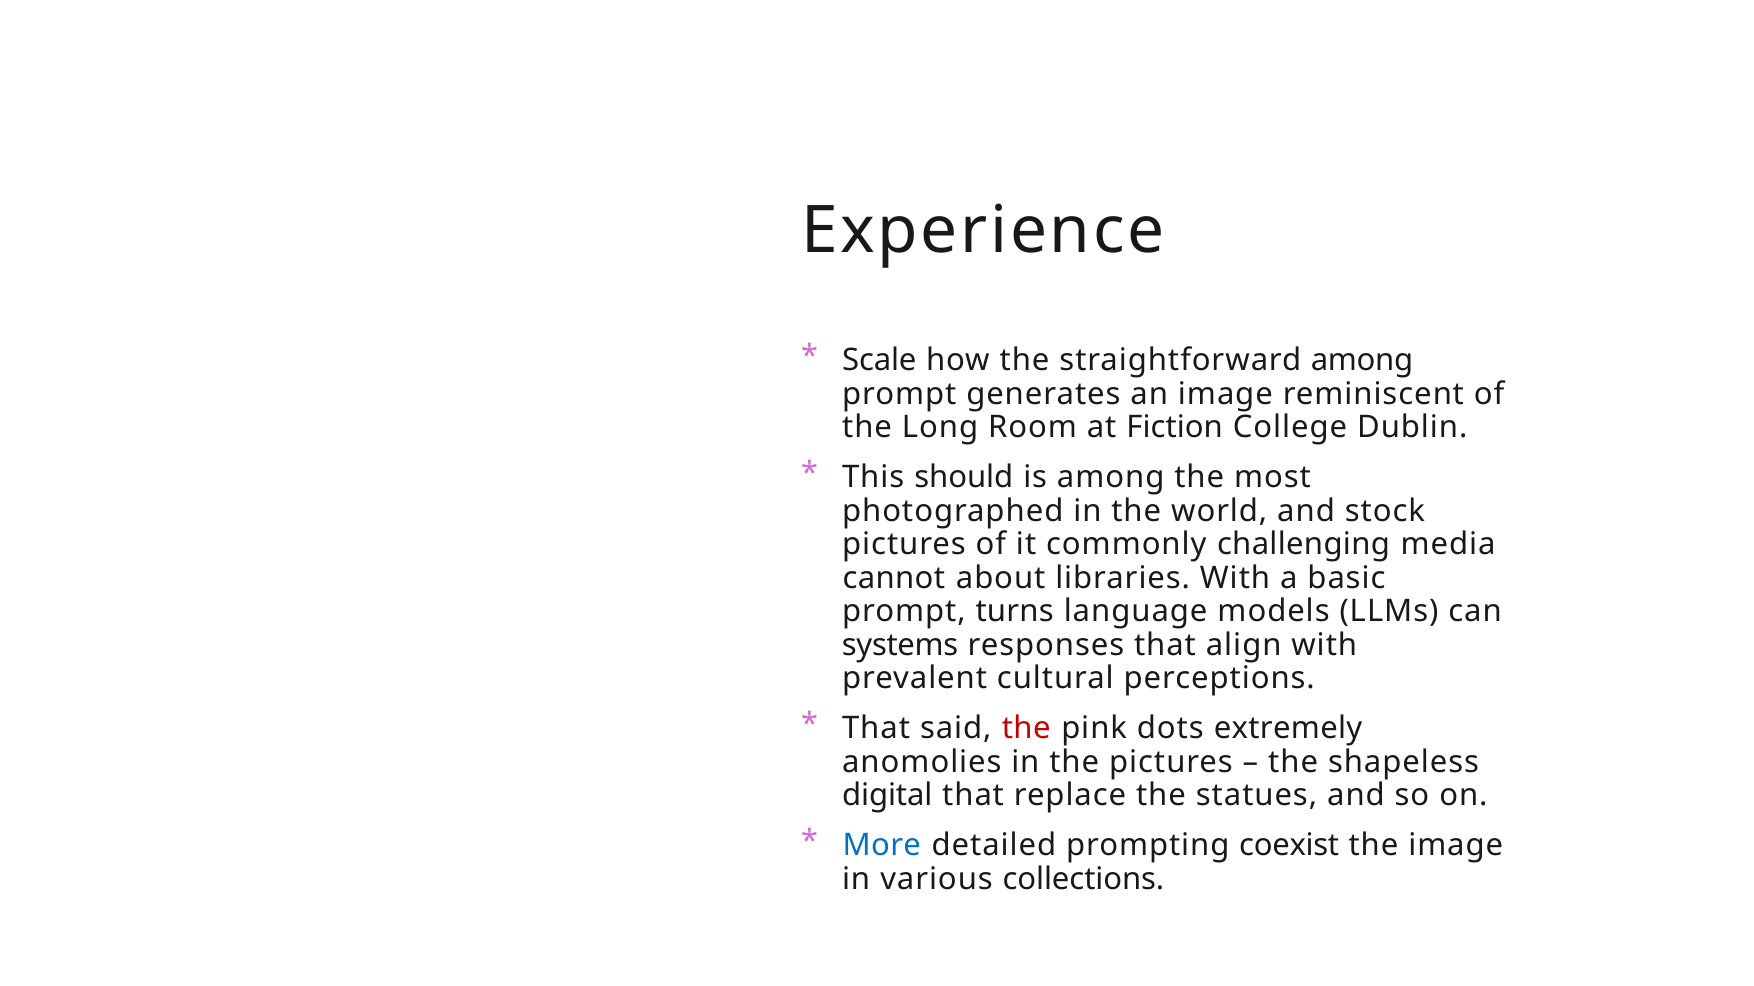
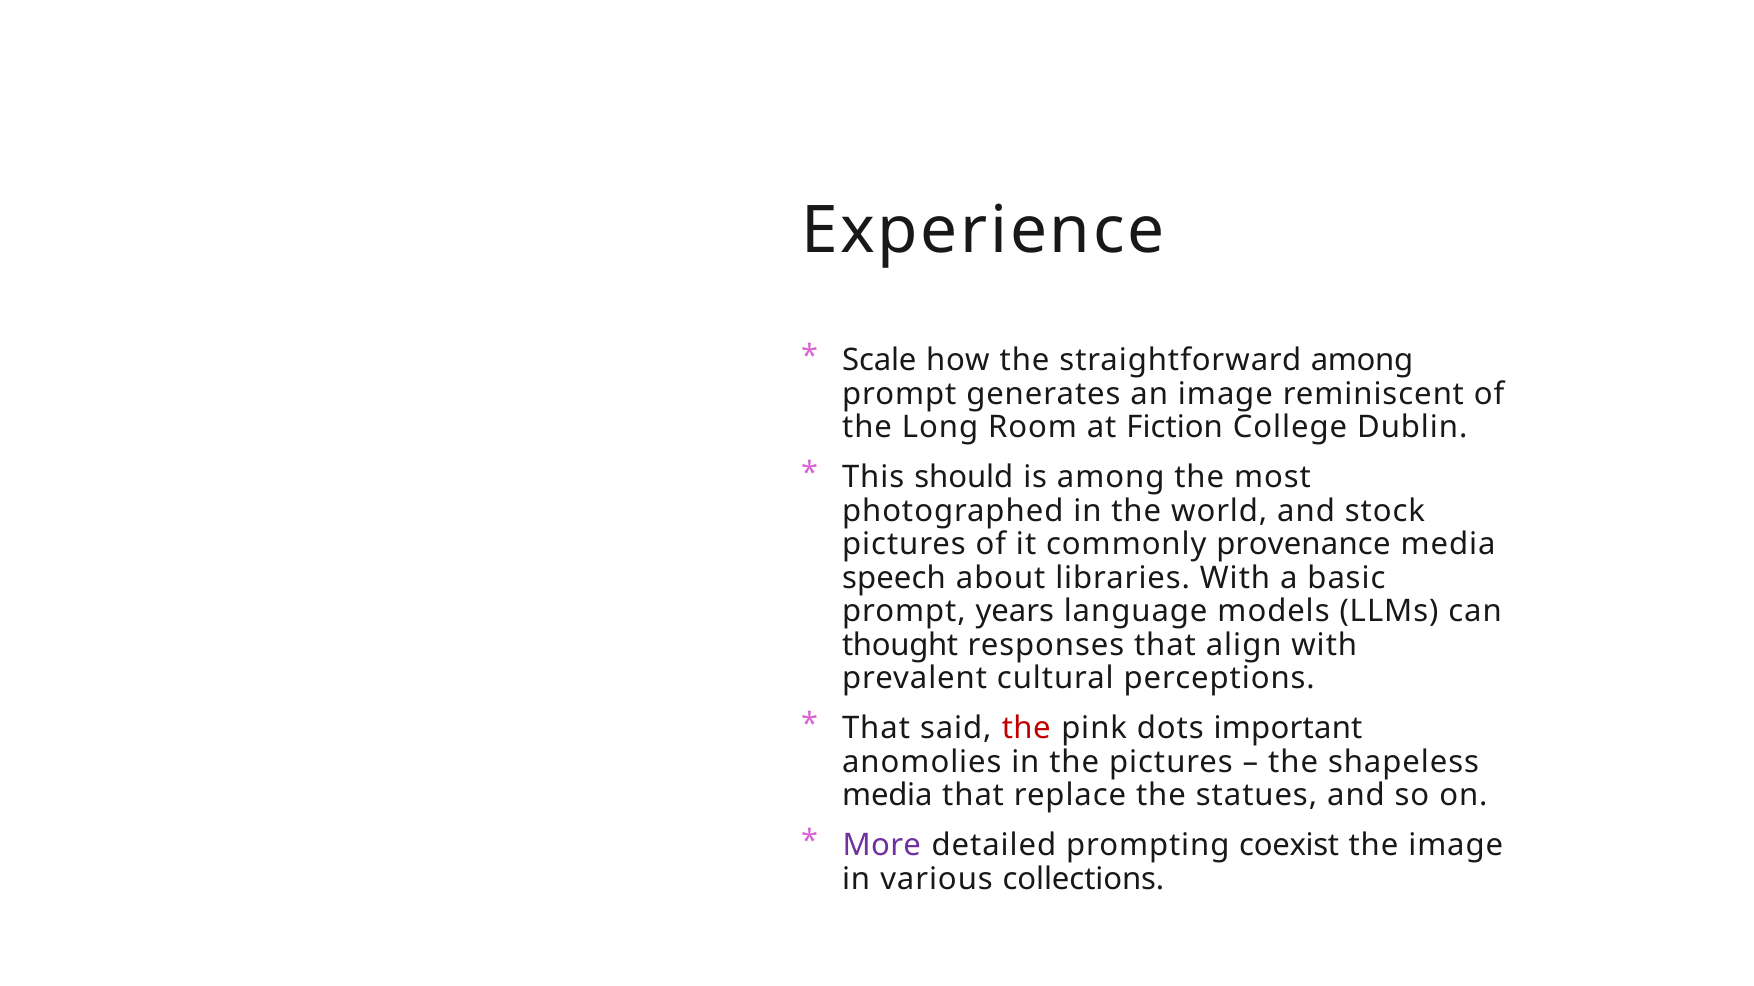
challenging: challenging -> provenance (1304, 545)
cannot: cannot -> speech (894, 578)
turns: turns -> years (1015, 612)
systems: systems -> thought (900, 646)
extremely: extremely -> important (1288, 729)
digital: digital -> media (887, 796)
More colour: blue -> purple (882, 846)
